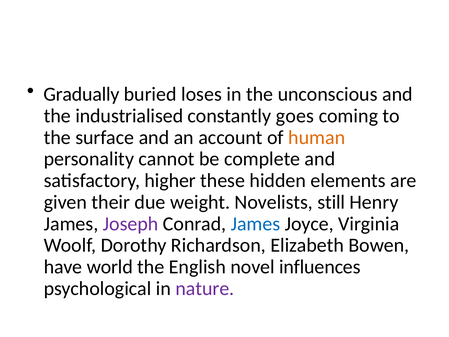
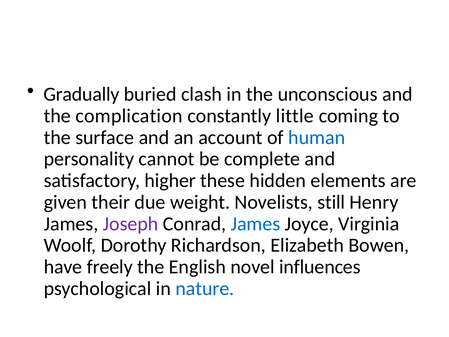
loses: loses -> clash (202, 94)
industrialised: industrialised -> complication (129, 116)
goes: goes -> little (295, 116)
human colour: orange -> blue (317, 137)
world: world -> freely (110, 267)
nature colour: purple -> blue (205, 288)
